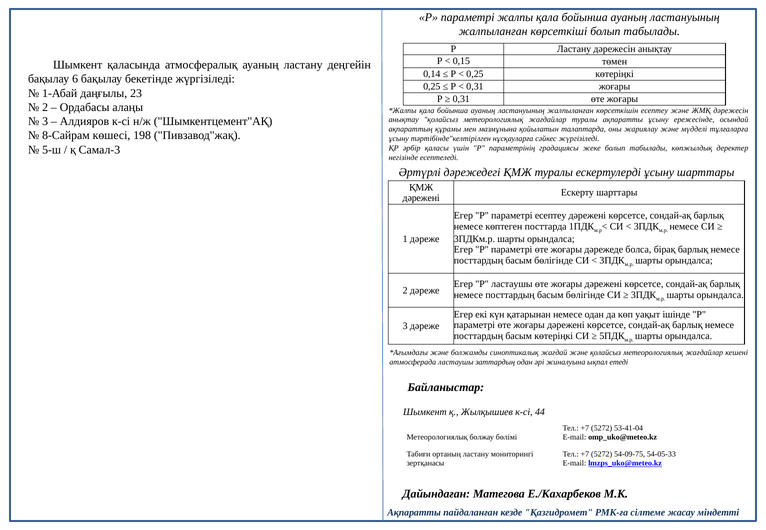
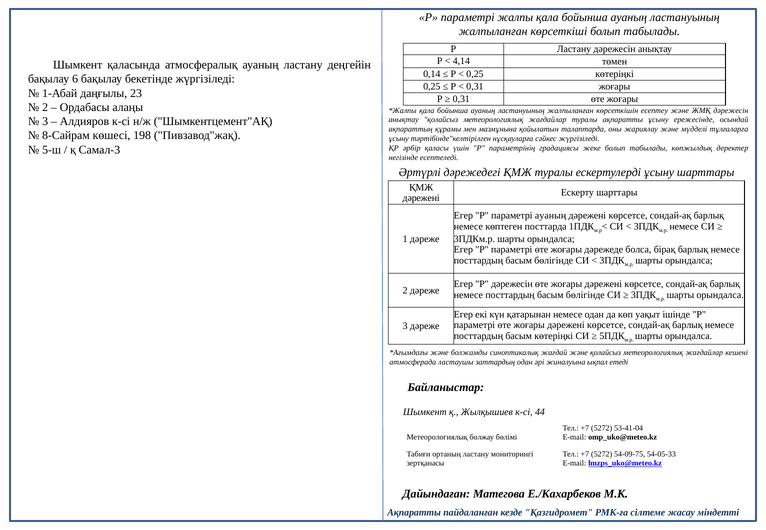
0,15: 0,15 -> 4,14 (461, 61)
параметрі есептеу: есептеу -> ауаның (551, 216)
Р ластаушы: ластаушы -> дәрежесін (512, 284)
